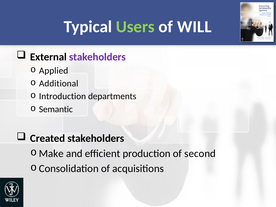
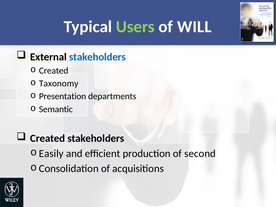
stakeholders colour: purple -> blue (97, 57)
Applied: Applied -> Created (54, 71)
Additional: Additional -> Taxonomy (59, 83)
Introduction: Introduction -> Presentation (63, 96)
Make: Make -> Easily (51, 153)
